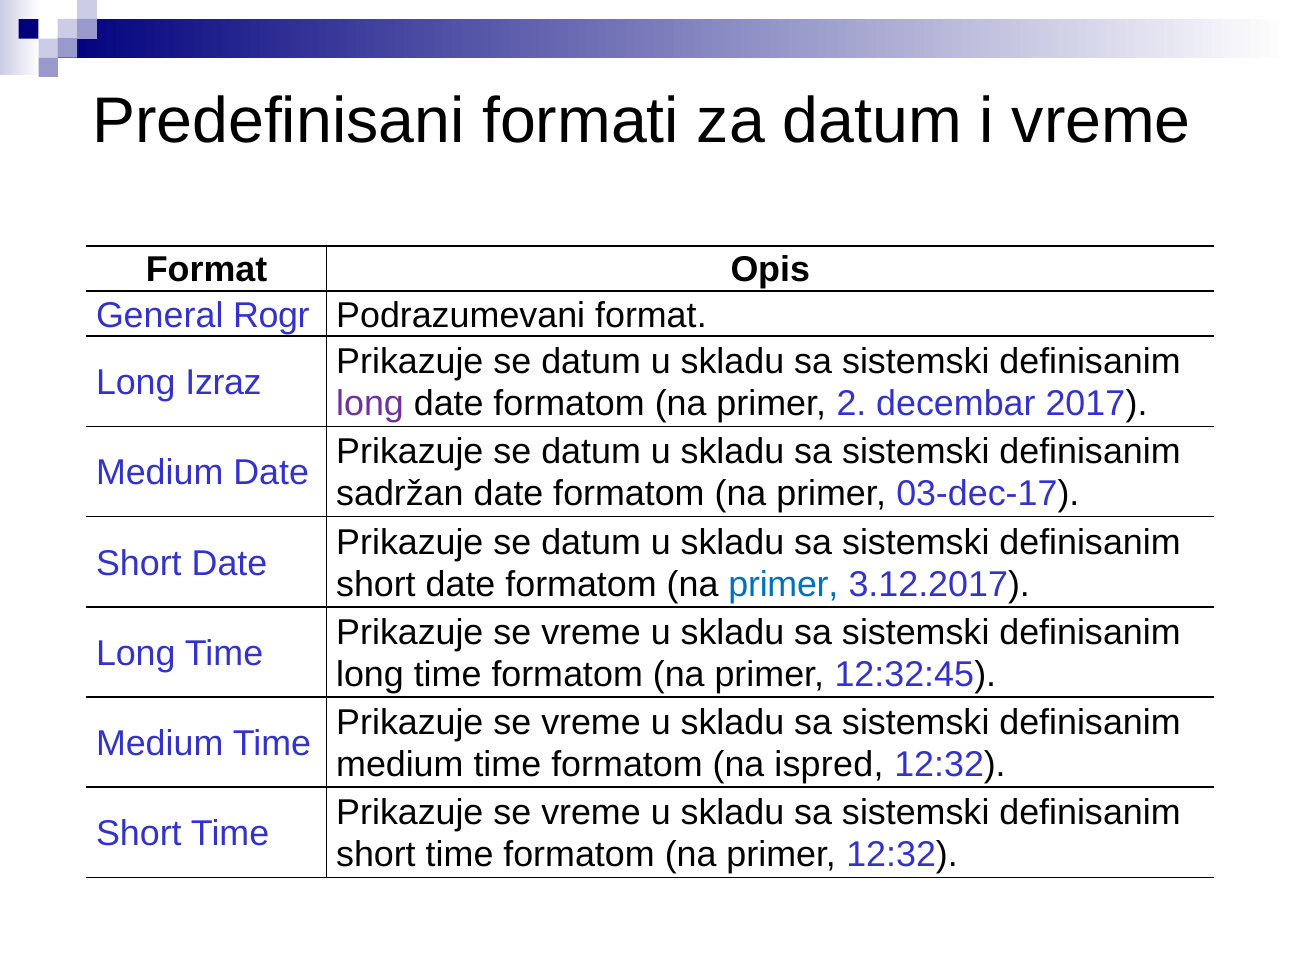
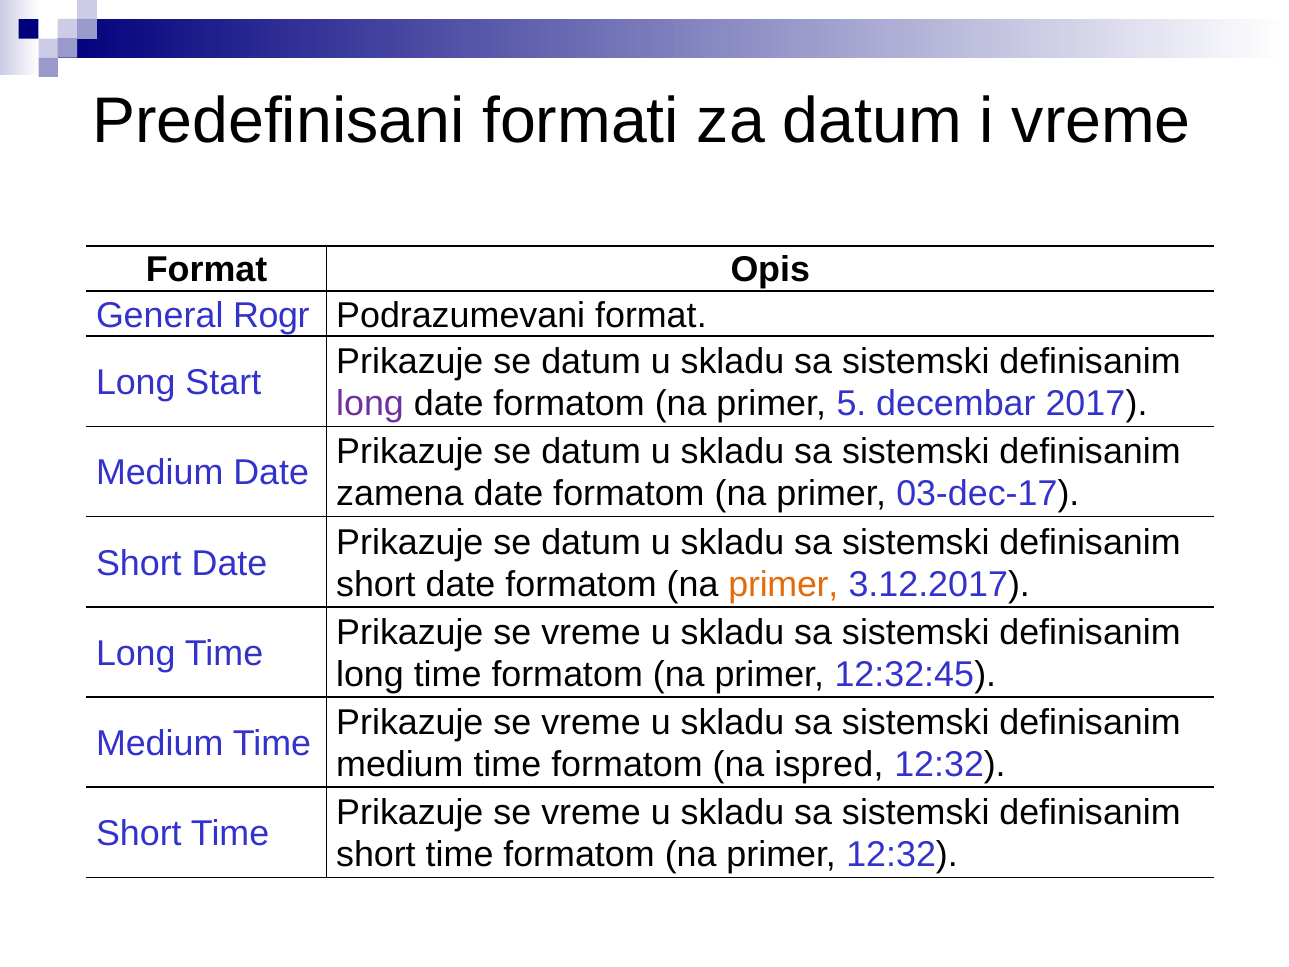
Izraz: Izraz -> Start (223, 383)
2: 2 -> 5 (851, 404)
sadržan: sadržan -> zamena (400, 494)
primer colour: blue -> orange (783, 584)
